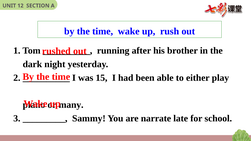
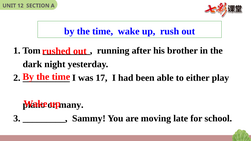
15: 15 -> 17 (102, 78)
narrate: narrate -> moving (156, 119)
